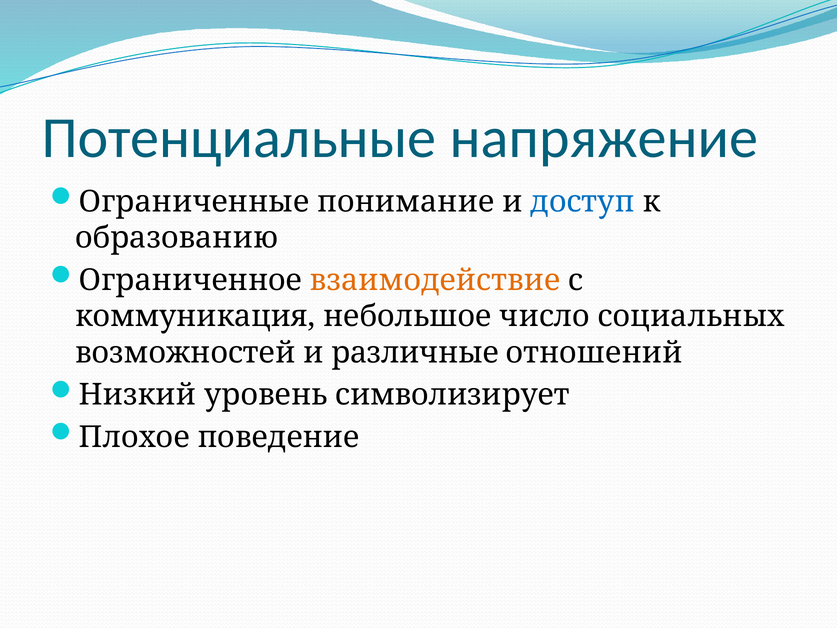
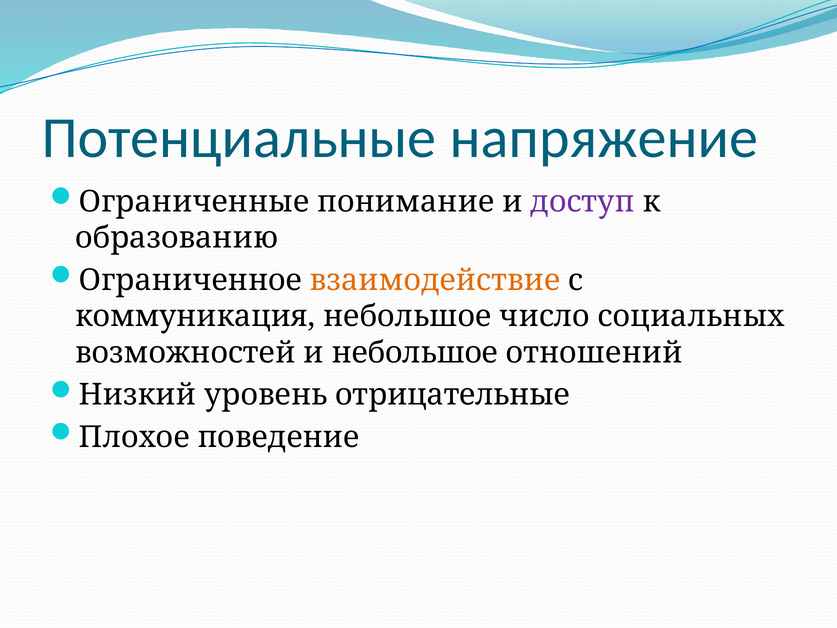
доступ colour: blue -> purple (583, 202)
и различные: различные -> небольшое (415, 353)
символизирует: символизирует -> отрицательные (453, 395)
